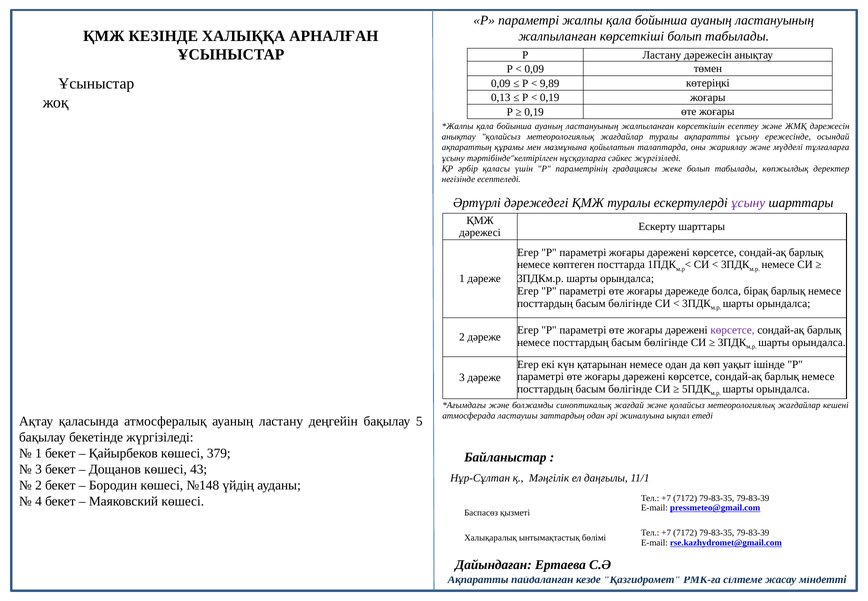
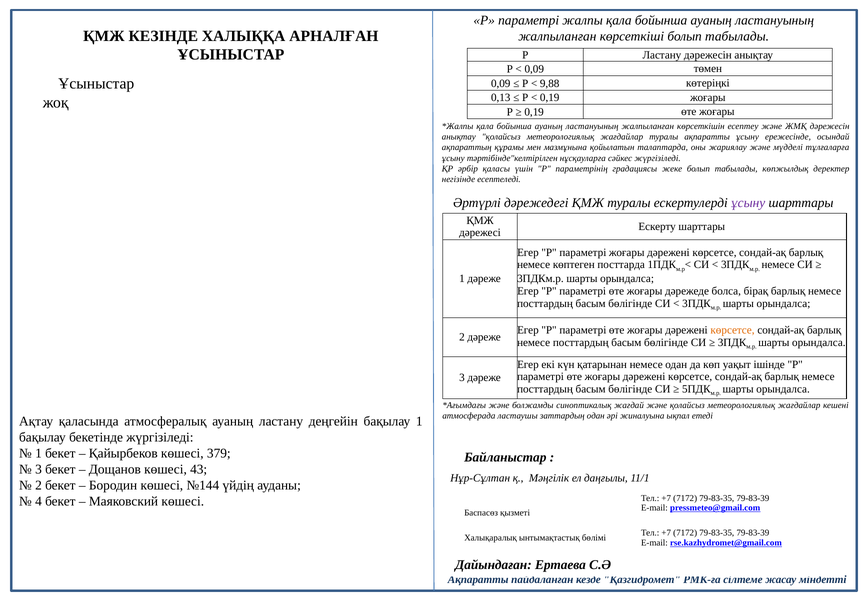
9,89: 9,89 -> 9,88 (550, 83)
көрсетсе colour: purple -> orange (732, 330)
бақылау 5: 5 -> 1 (419, 421)
№148: №148 -> №144 (203, 485)
